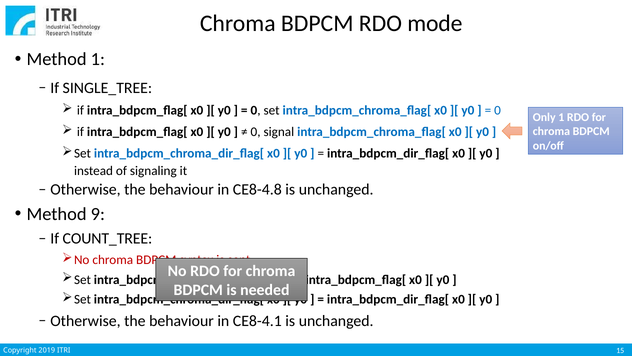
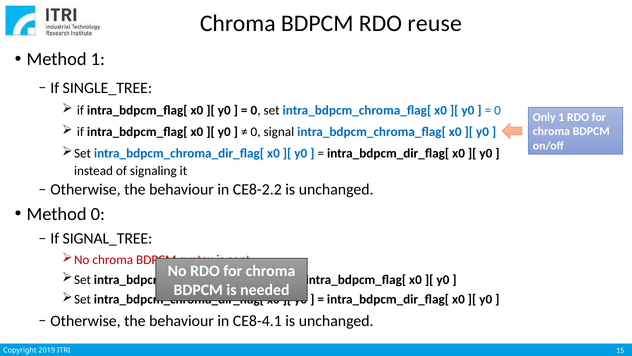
mode: mode -> reuse (435, 23)
CE8-4.8: CE8-4.8 -> CE8-2.2 (257, 189)
Method 9: 9 -> 0 (98, 214)
COUNT_TREE: COUNT_TREE -> SIGNAL_TREE (107, 238)
